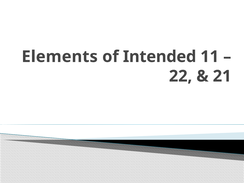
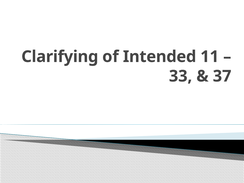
Elements: Elements -> Clarifying (60, 57)
22: 22 -> 33 (181, 76)
21: 21 -> 37 (222, 76)
